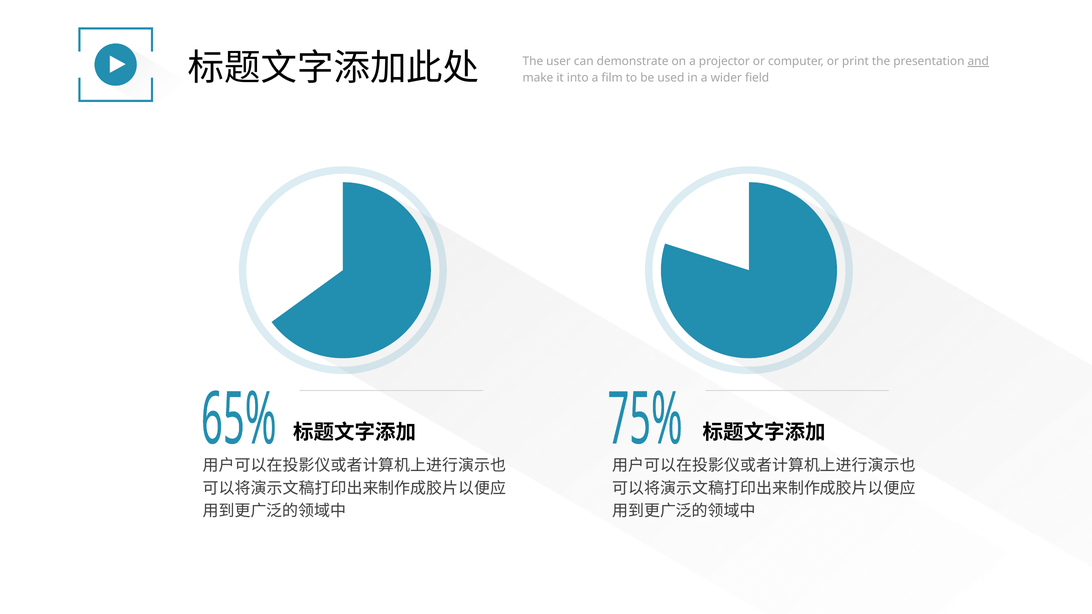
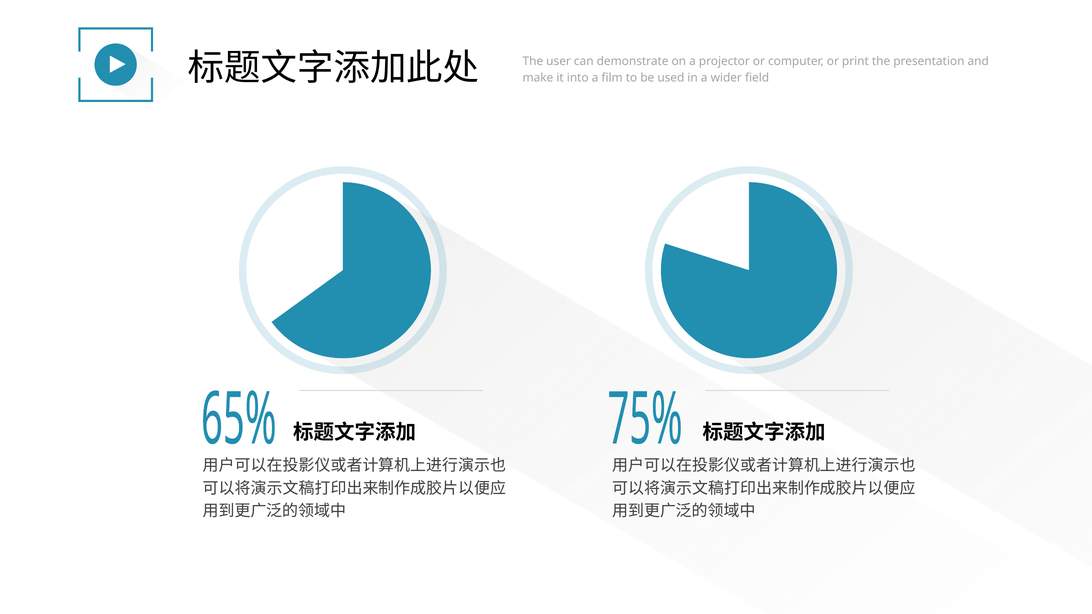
and underline: present -> none (978, 61)
